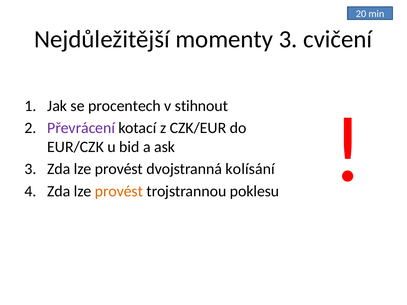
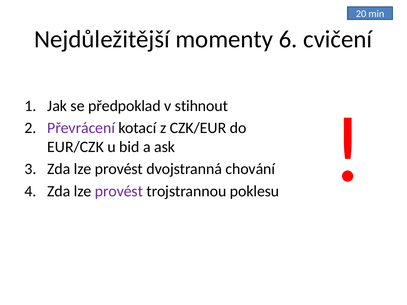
momenty 3: 3 -> 6 (288, 39)
procentech: procentech -> předpoklad (125, 106)
kolísání: kolísání -> chování (250, 169)
provést colour: orange -> purple (119, 191)
